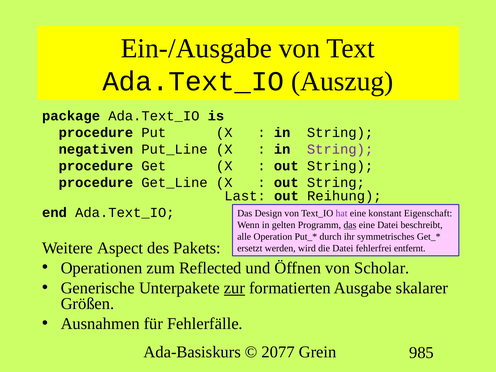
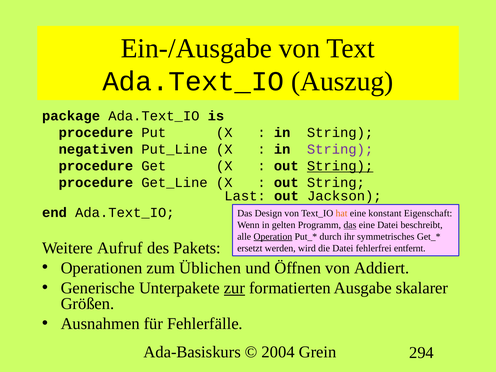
String underline: none -> present (340, 166)
Reihung: Reihung -> Jackson (344, 196)
hat colour: purple -> orange (342, 213)
Operation underline: none -> present (273, 237)
Aspect: Aspect -> Aufruf (120, 248)
Reflected: Reflected -> Üblichen (210, 268)
Scholar: Scholar -> Addiert (382, 268)
2077: 2077 -> 2004 (278, 352)
985: 985 -> 294 (421, 353)
